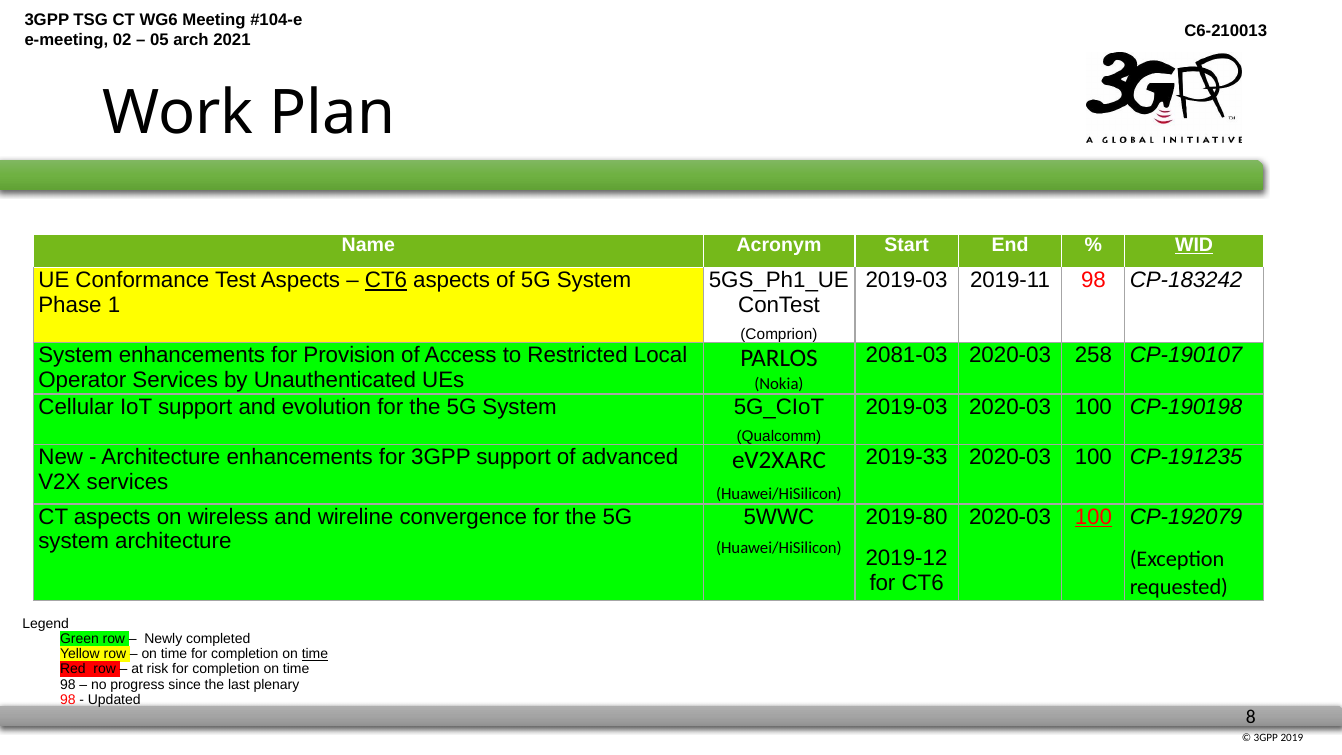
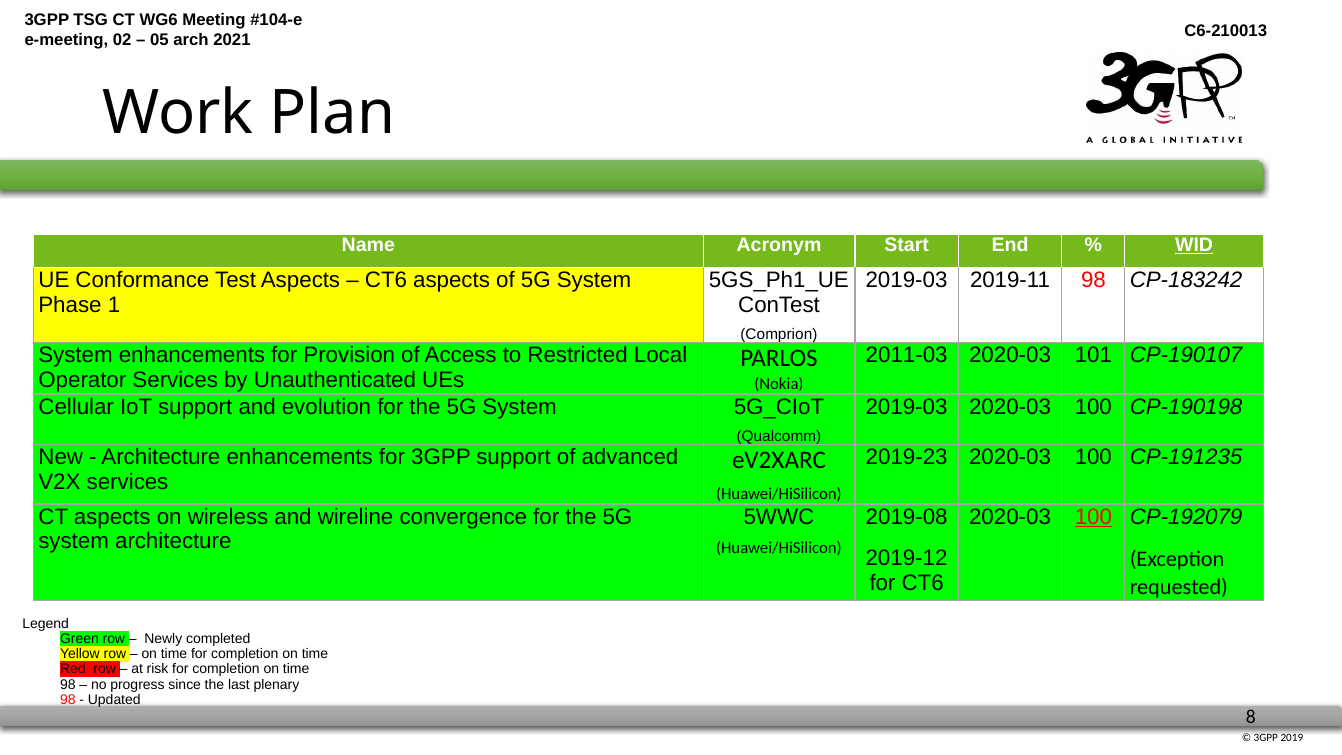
CT6 underline: present -> none (386, 280)
2081-03: 2081-03 -> 2011-03 (907, 355)
258: 258 -> 101 (1093, 355)
2019-33: 2019-33 -> 2019-23 (907, 457)
2019-80: 2019-80 -> 2019-08 (907, 517)
time underline: present -> none (315, 654)
